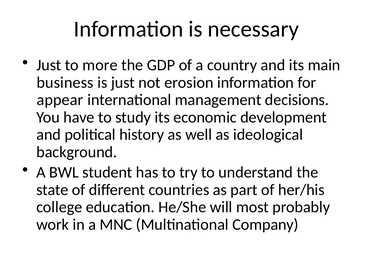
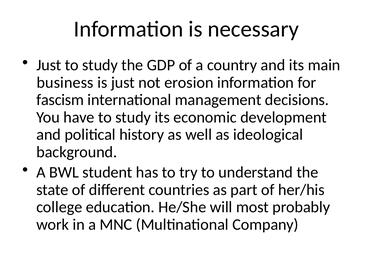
Just to more: more -> study (100, 65)
appear: appear -> fascism (60, 100)
